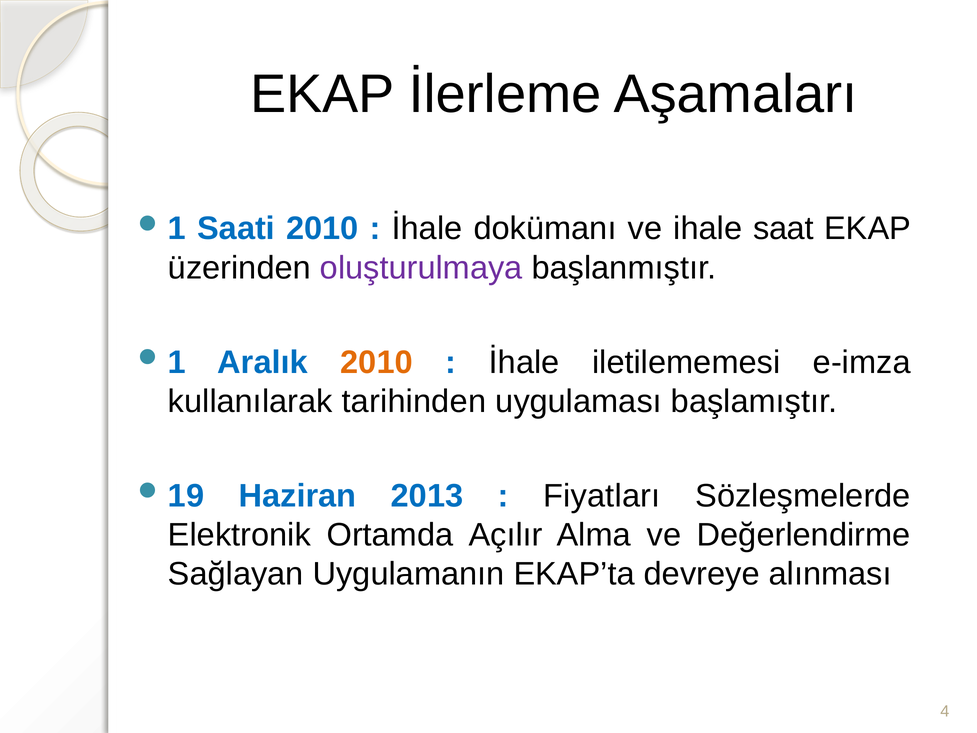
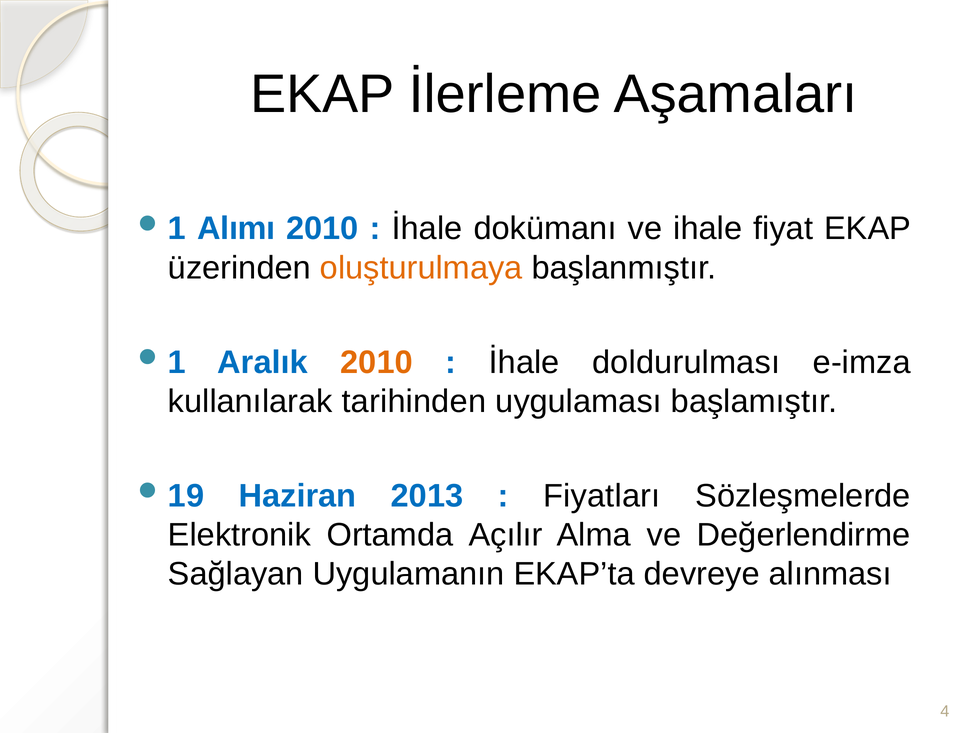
Saati: Saati -> Alımı (236, 229)
saat: saat -> fiyat (783, 229)
oluşturulmaya colour: purple -> orange (421, 268)
iletilememesi: iletilememesi -> doldurulması (686, 362)
